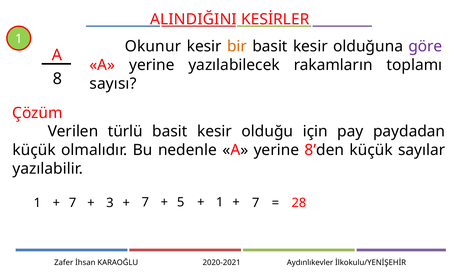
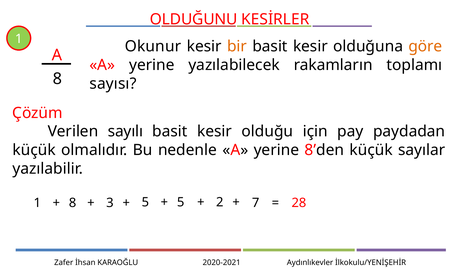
ALINDIĞINI: ALINDIĞINI -> OLDUĞUNU (194, 19)
göre colour: purple -> orange (425, 46)
türlü: türlü -> sayılı (125, 131)
7: 7 -> 8 (73, 203)
7: 7 -> 5 (145, 202)
1: 1 -> 2 (220, 202)
